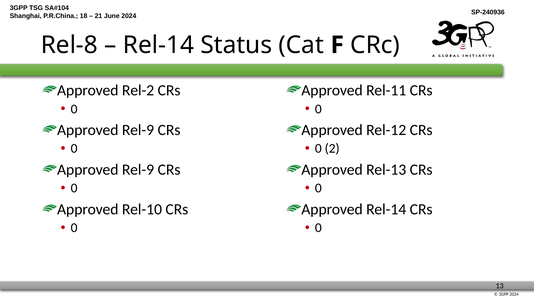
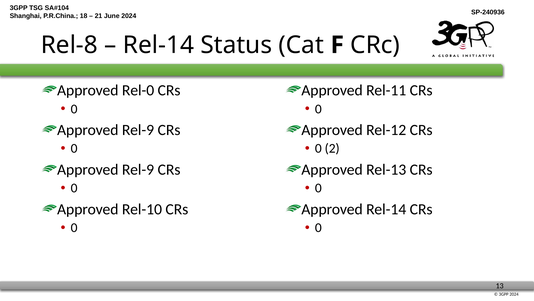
Rel-2: Rel-2 -> Rel-0 (138, 90)
